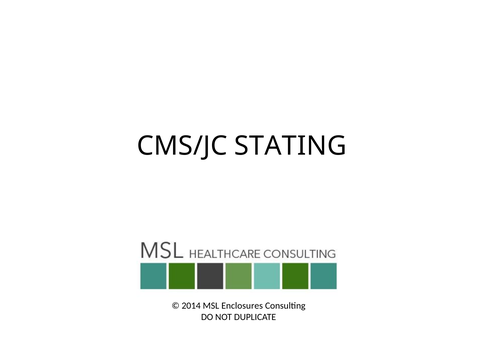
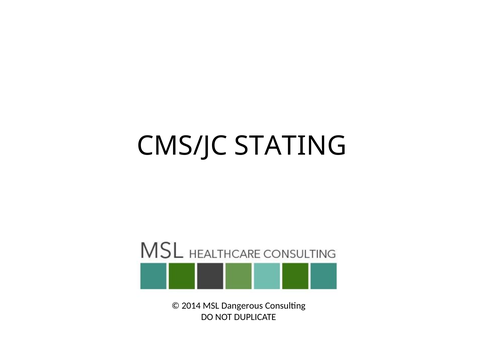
Enclosures: Enclosures -> Dangerous (242, 306)
